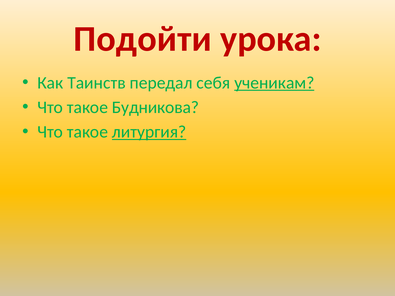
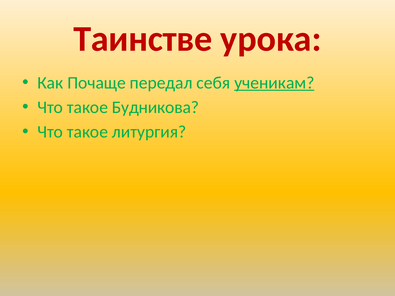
Подойти: Подойти -> Таинстве (143, 39)
Таинств: Таинств -> Почаще (97, 83)
литургия underline: present -> none (149, 132)
